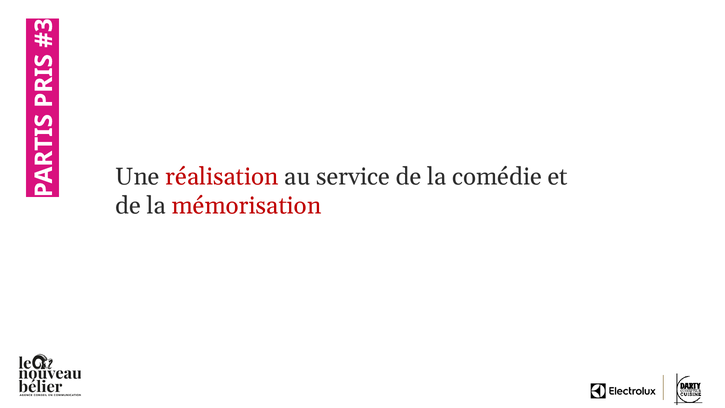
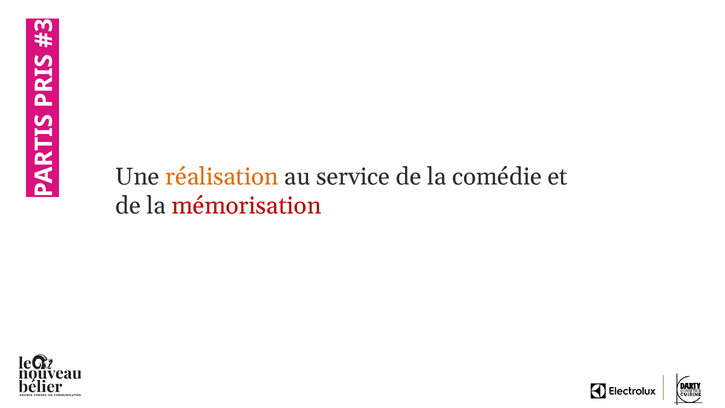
réalisation colour: red -> orange (222, 177)
